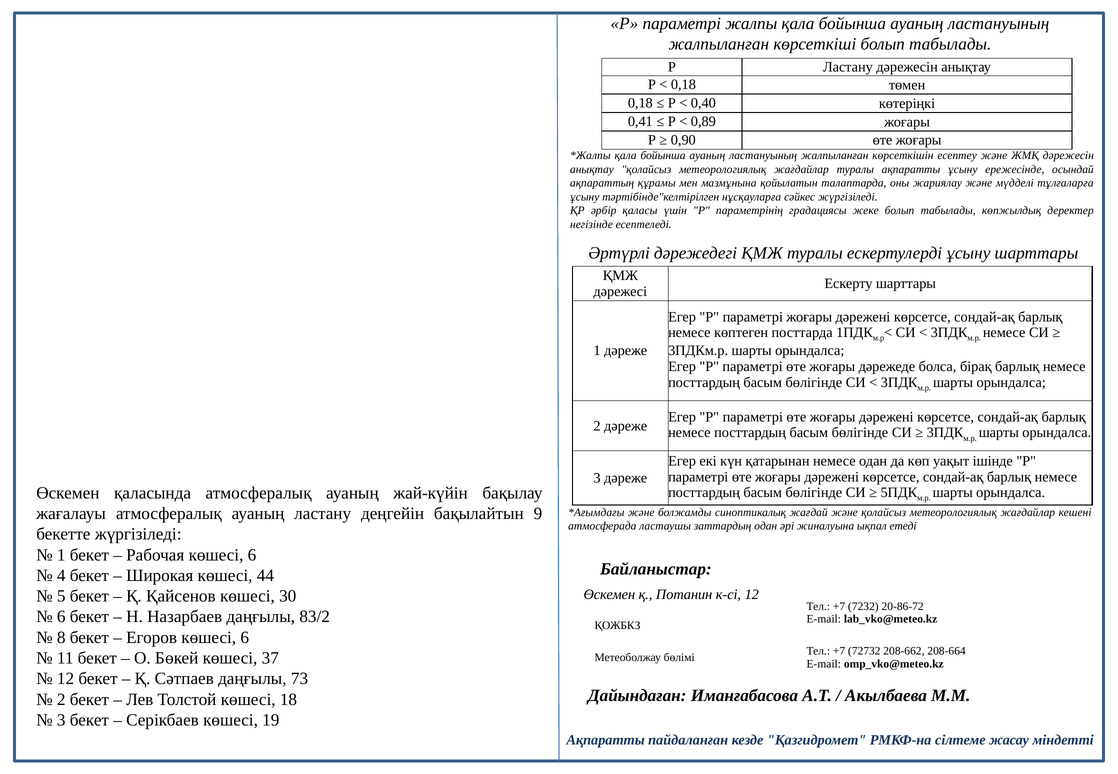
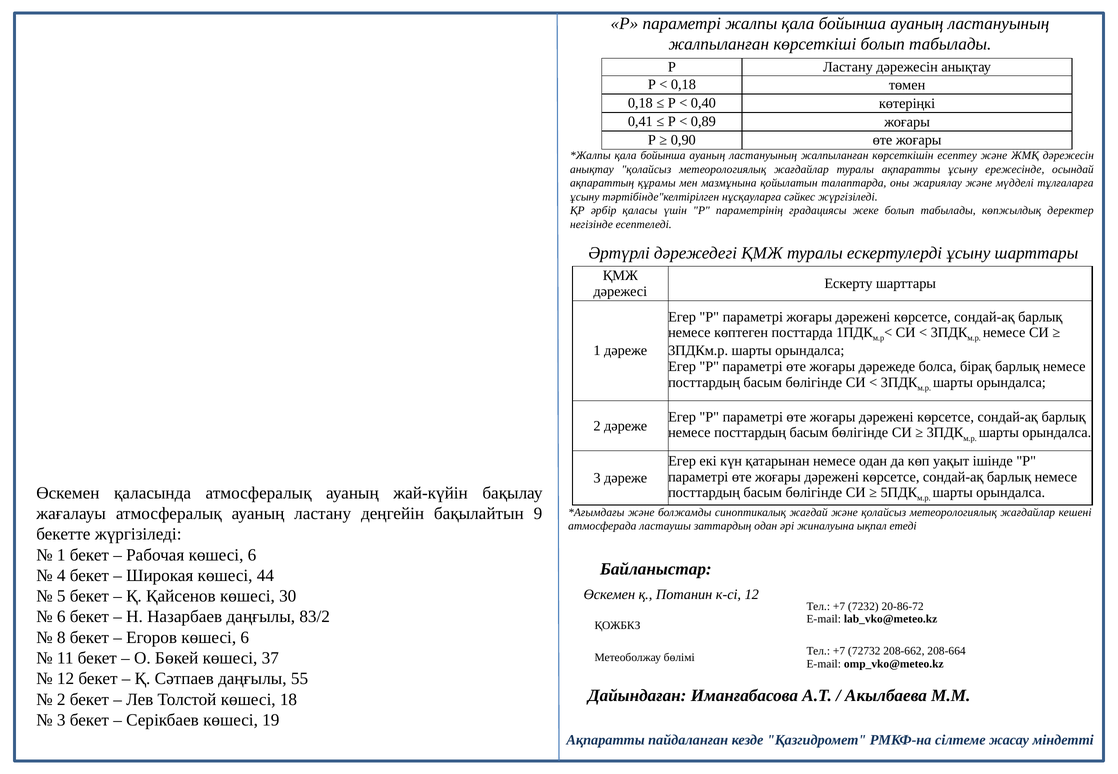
73: 73 -> 55 (300, 679)
